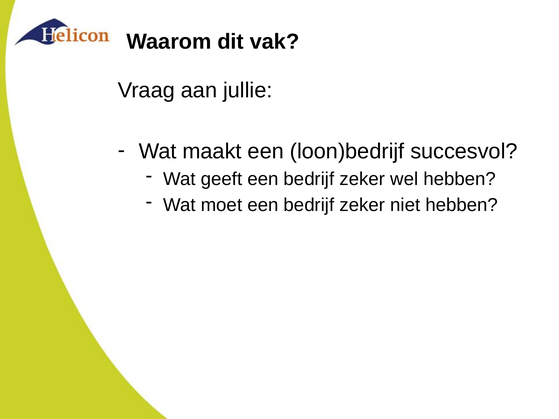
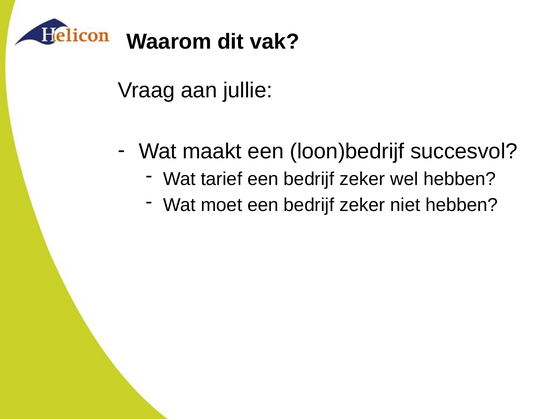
geeft: geeft -> tarief (221, 179)
